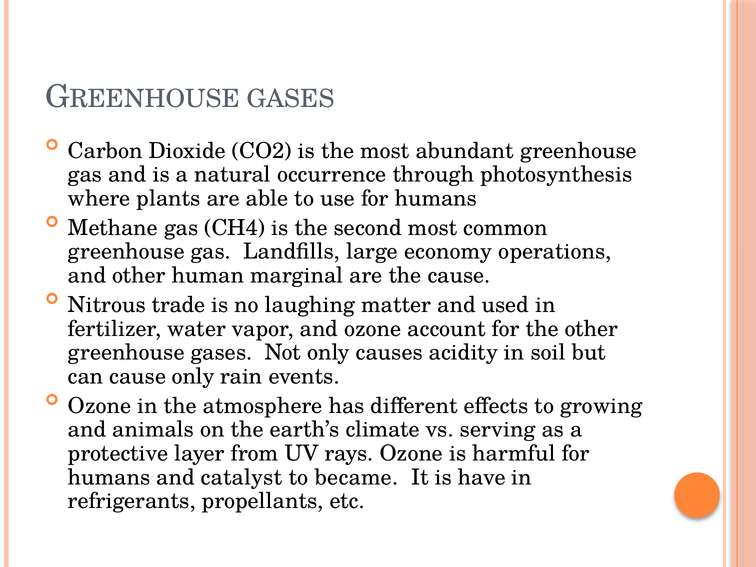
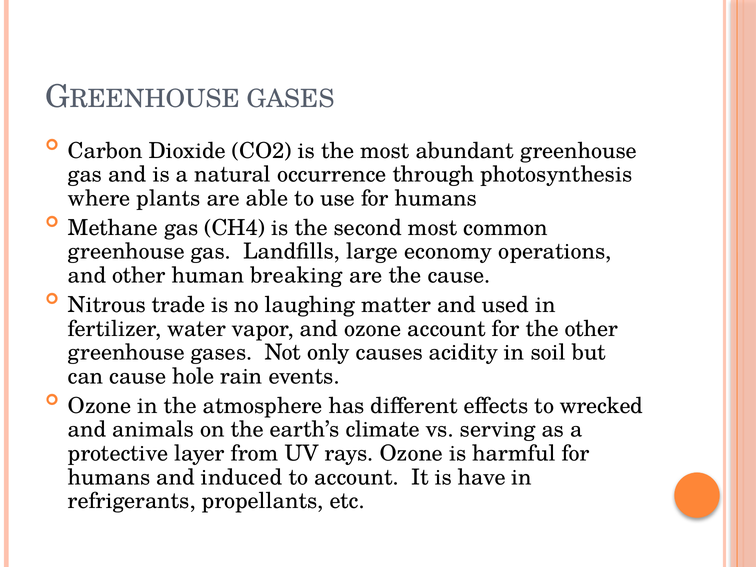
marginal: marginal -> breaking (297, 276)
cause only: only -> hole (193, 376)
growing: growing -> wrecked (602, 406)
catalyst: catalyst -> induced (242, 477)
to became: became -> account (357, 477)
